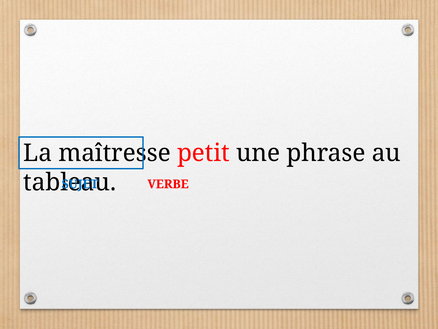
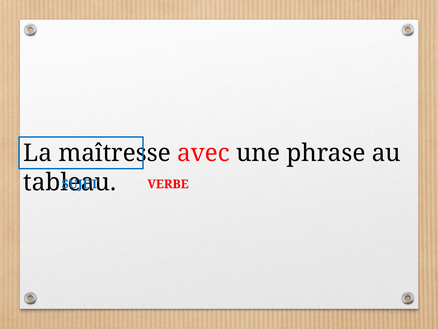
petit: petit -> avec (203, 153)
